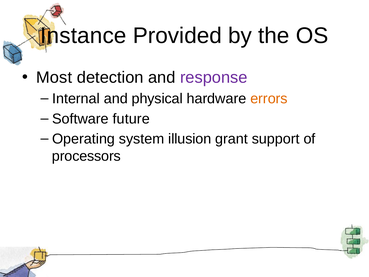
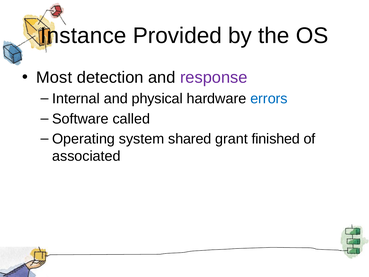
errors colour: orange -> blue (269, 99)
future: future -> called (131, 119)
illusion: illusion -> shared (190, 139)
support: support -> finished (276, 139)
processors: processors -> associated (86, 156)
